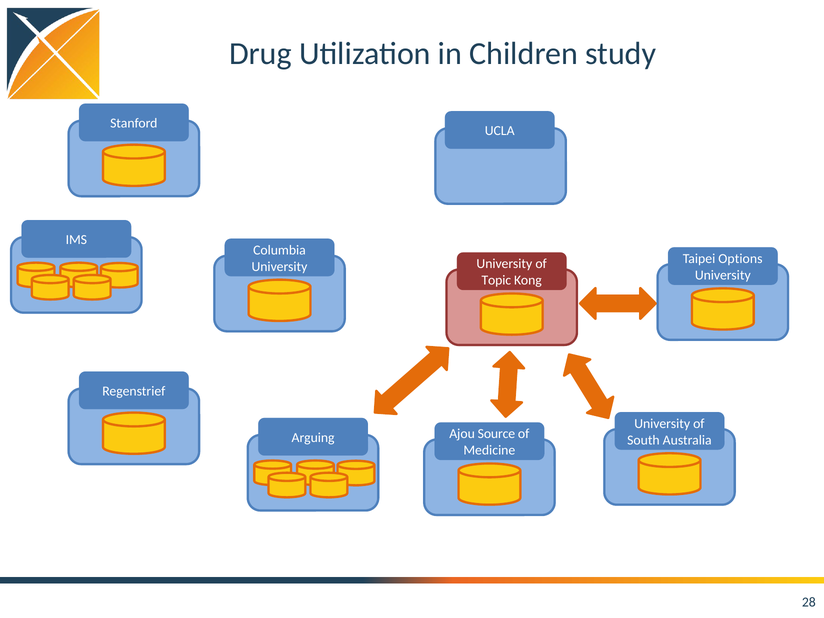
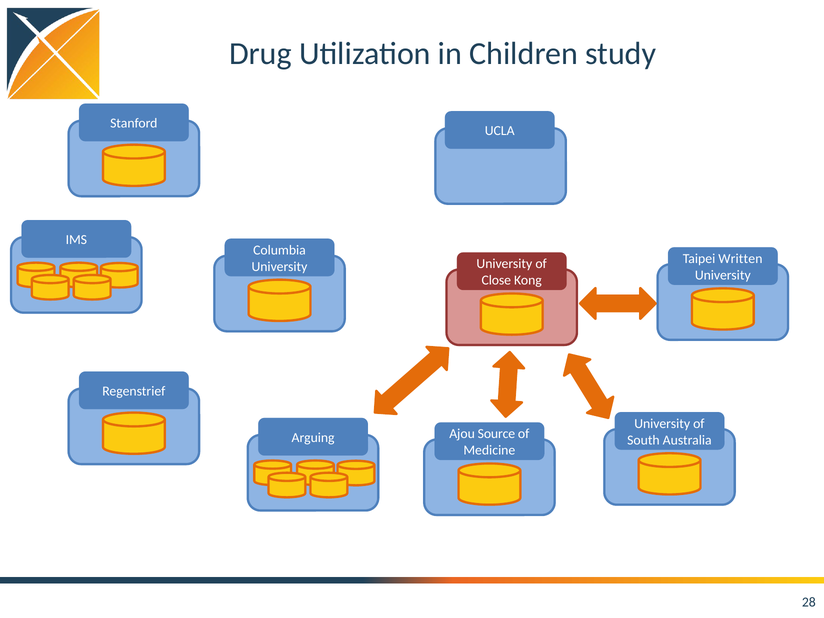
Options: Options -> Written (740, 259)
Topic: Topic -> Close (496, 280)
